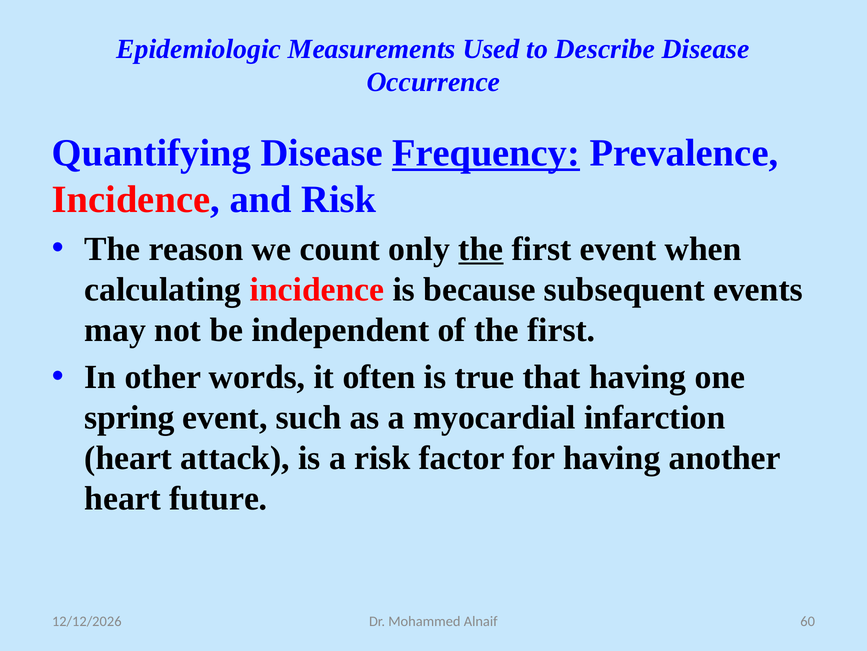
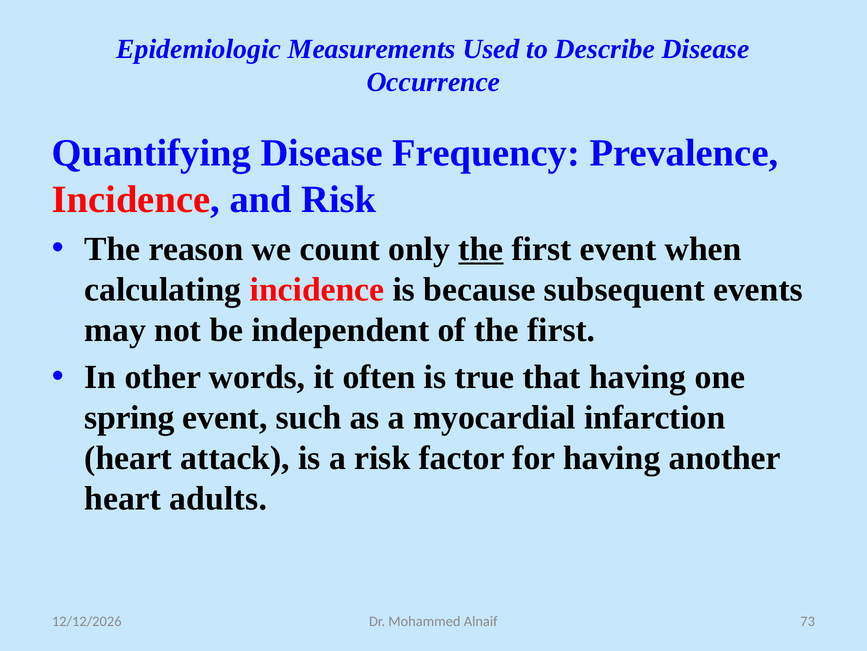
Frequency underline: present -> none (486, 153)
future: future -> adults (218, 498)
60: 60 -> 73 (808, 621)
